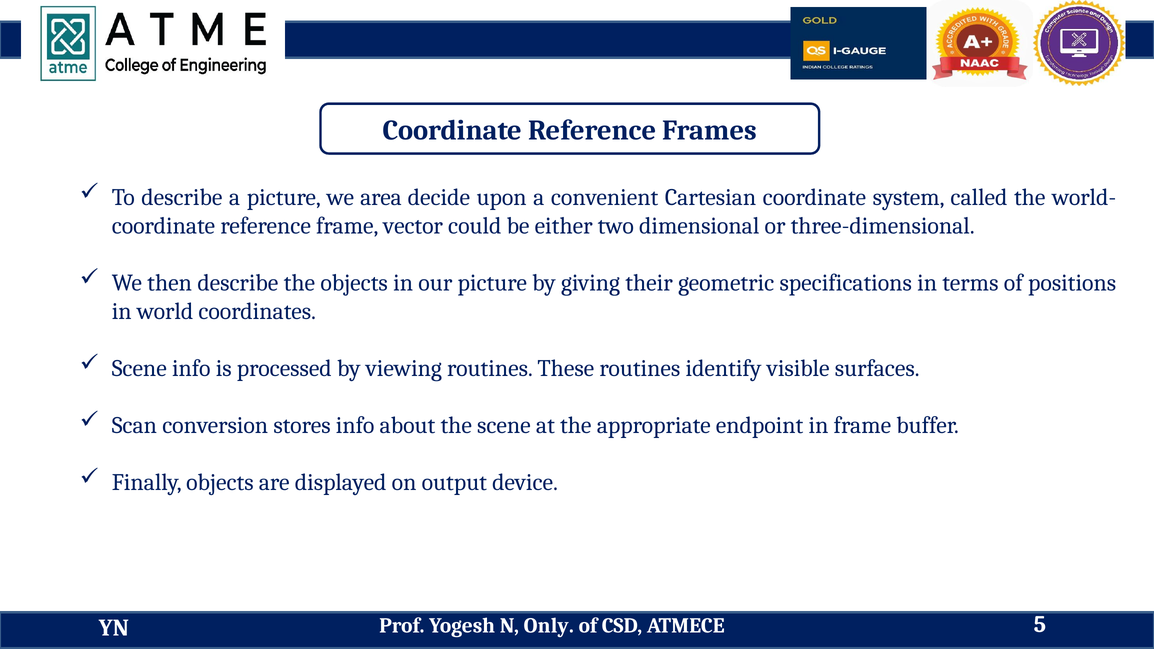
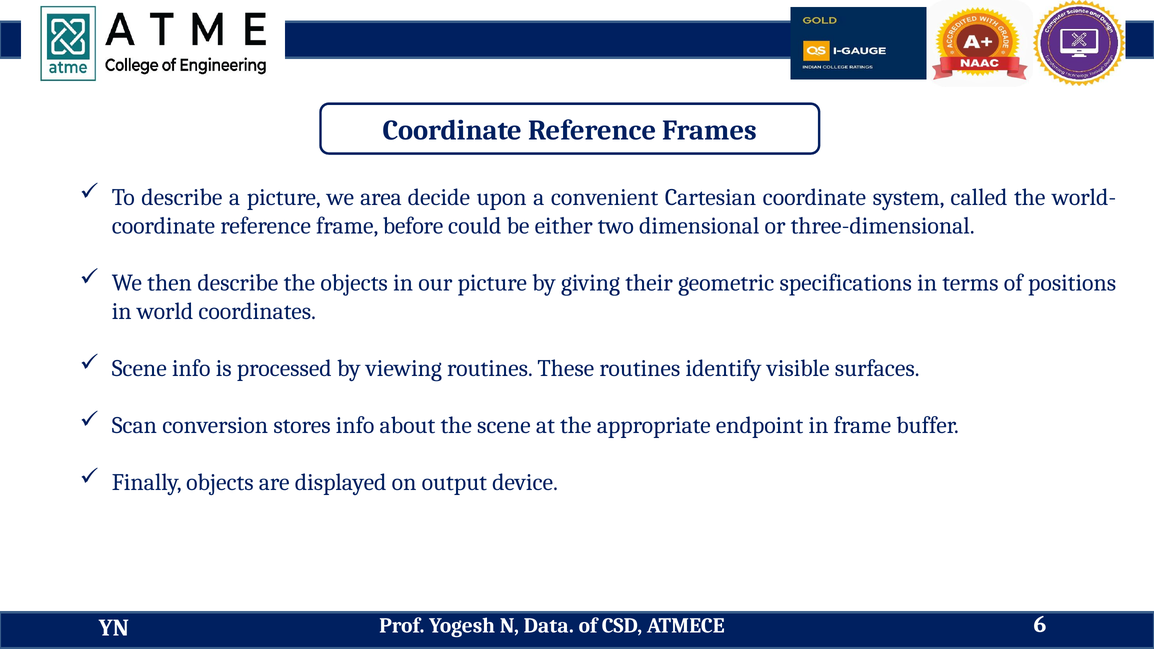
vector: vector -> before (413, 226)
Only: Only -> Data (549, 626)
5: 5 -> 6 (1040, 625)
